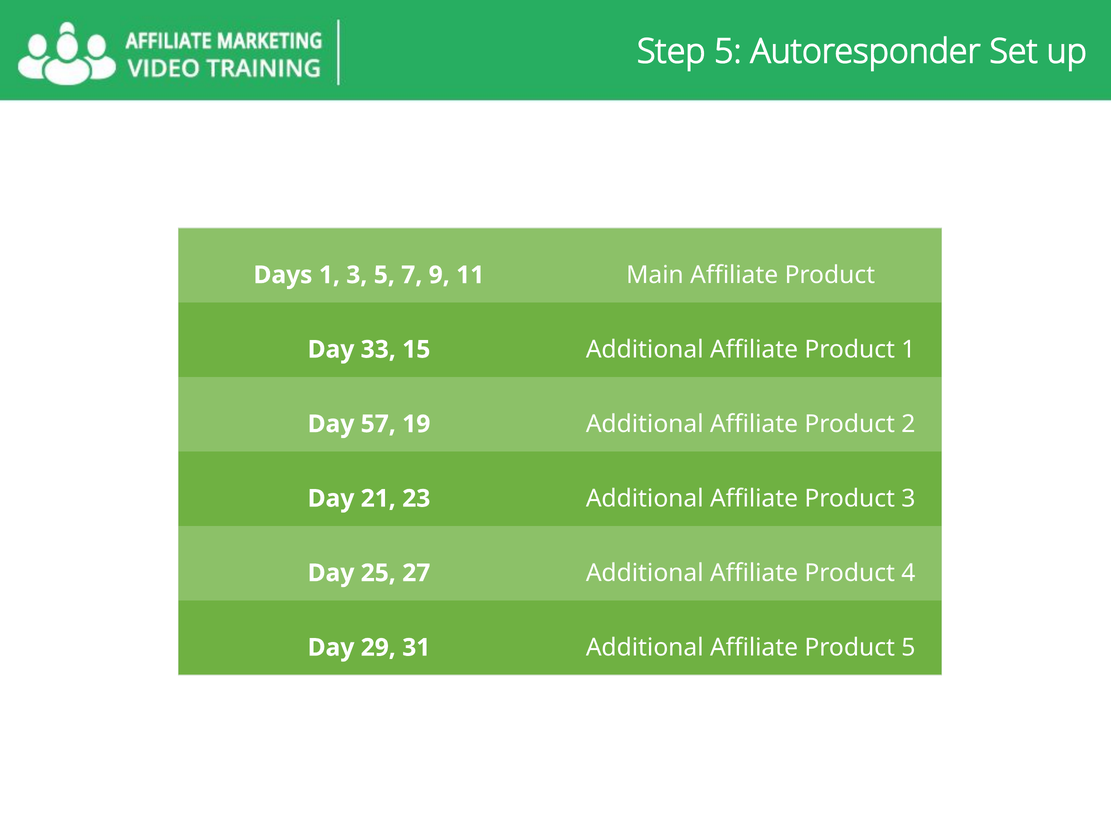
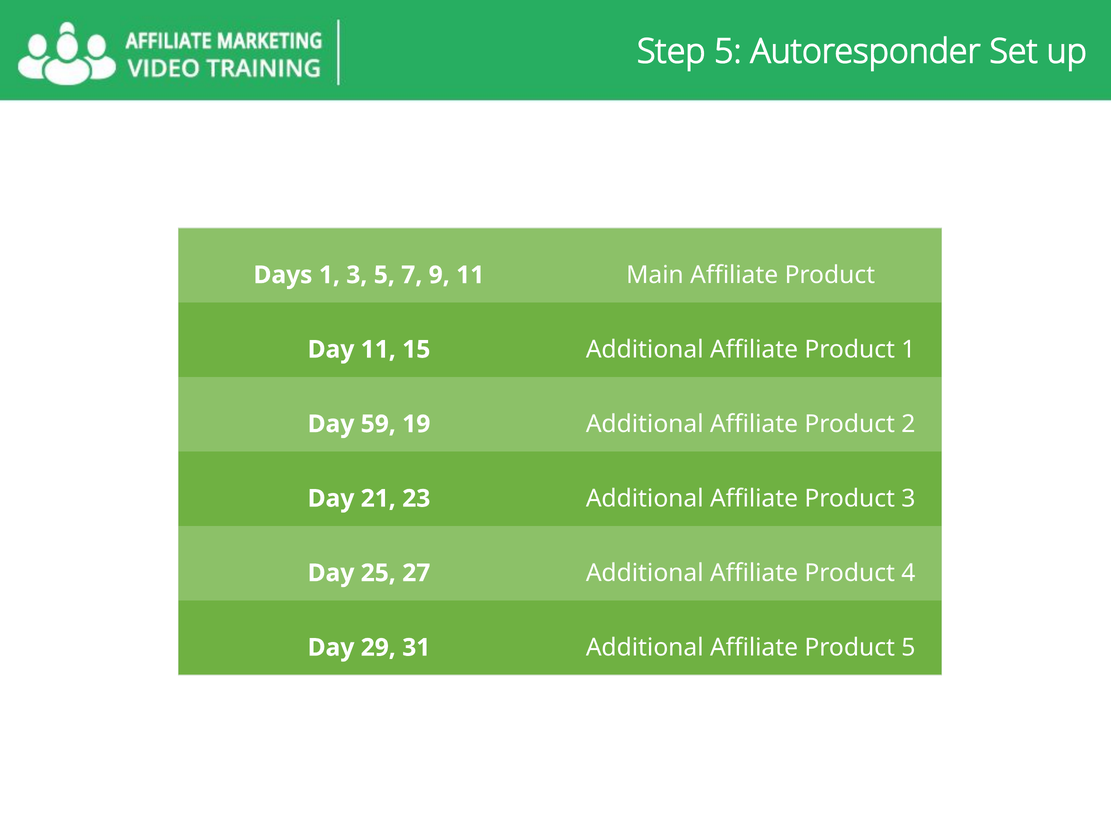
Day 33: 33 -> 11 (378, 349)
57: 57 -> 59 (378, 424)
